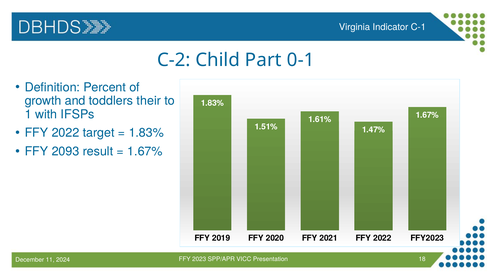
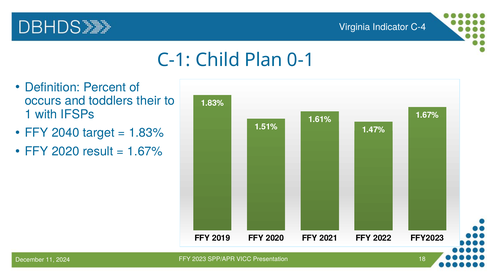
C-1: C-1 -> C-4 (418, 27)
C-2: C-2 -> C-1 (174, 60)
Part: Part -> Plan (263, 60)
growth: growth -> occurs (43, 101)
2022: 2022 -> 2040 (66, 133)
2093: 2093 -> 2020 (66, 152)
